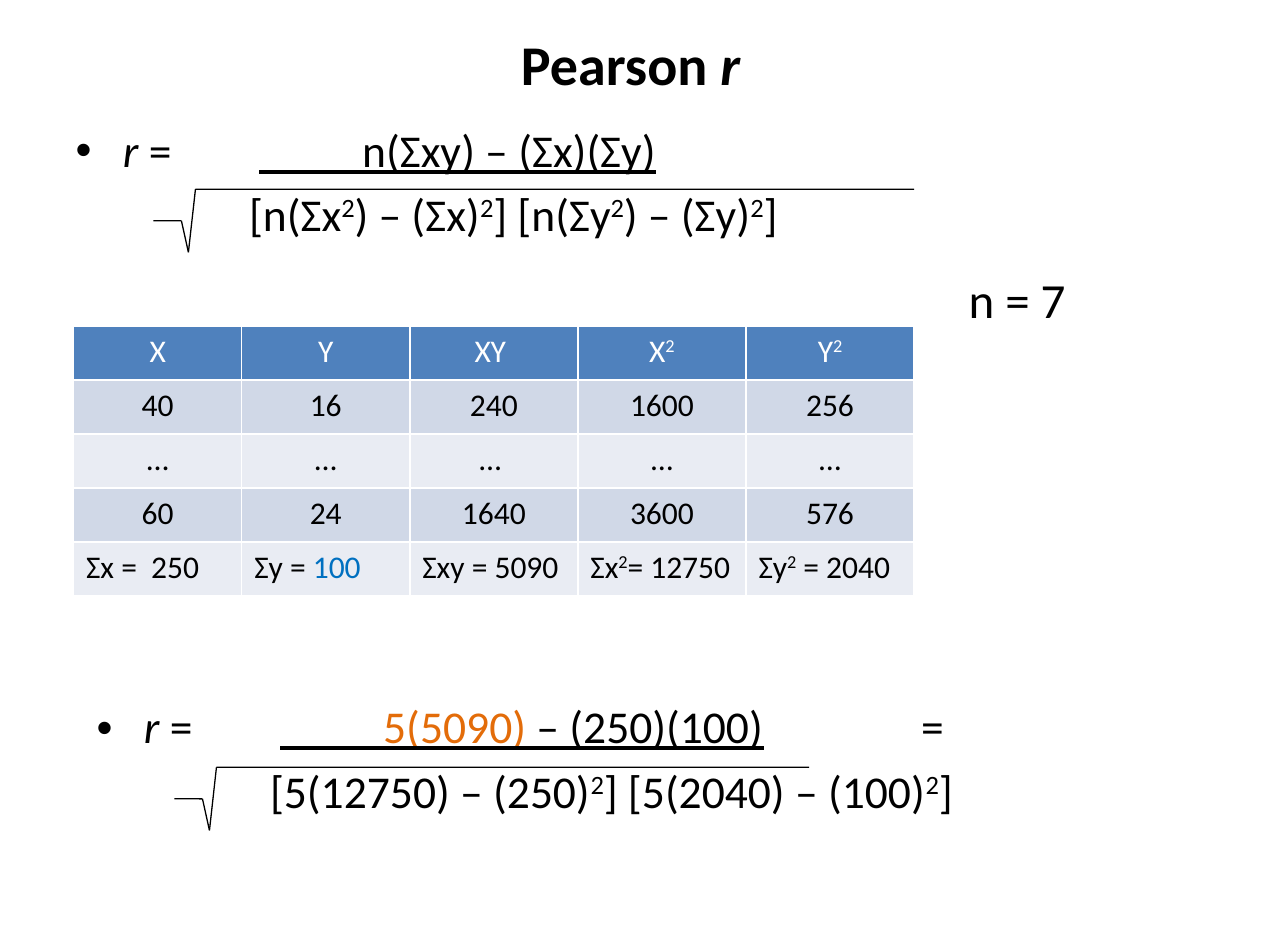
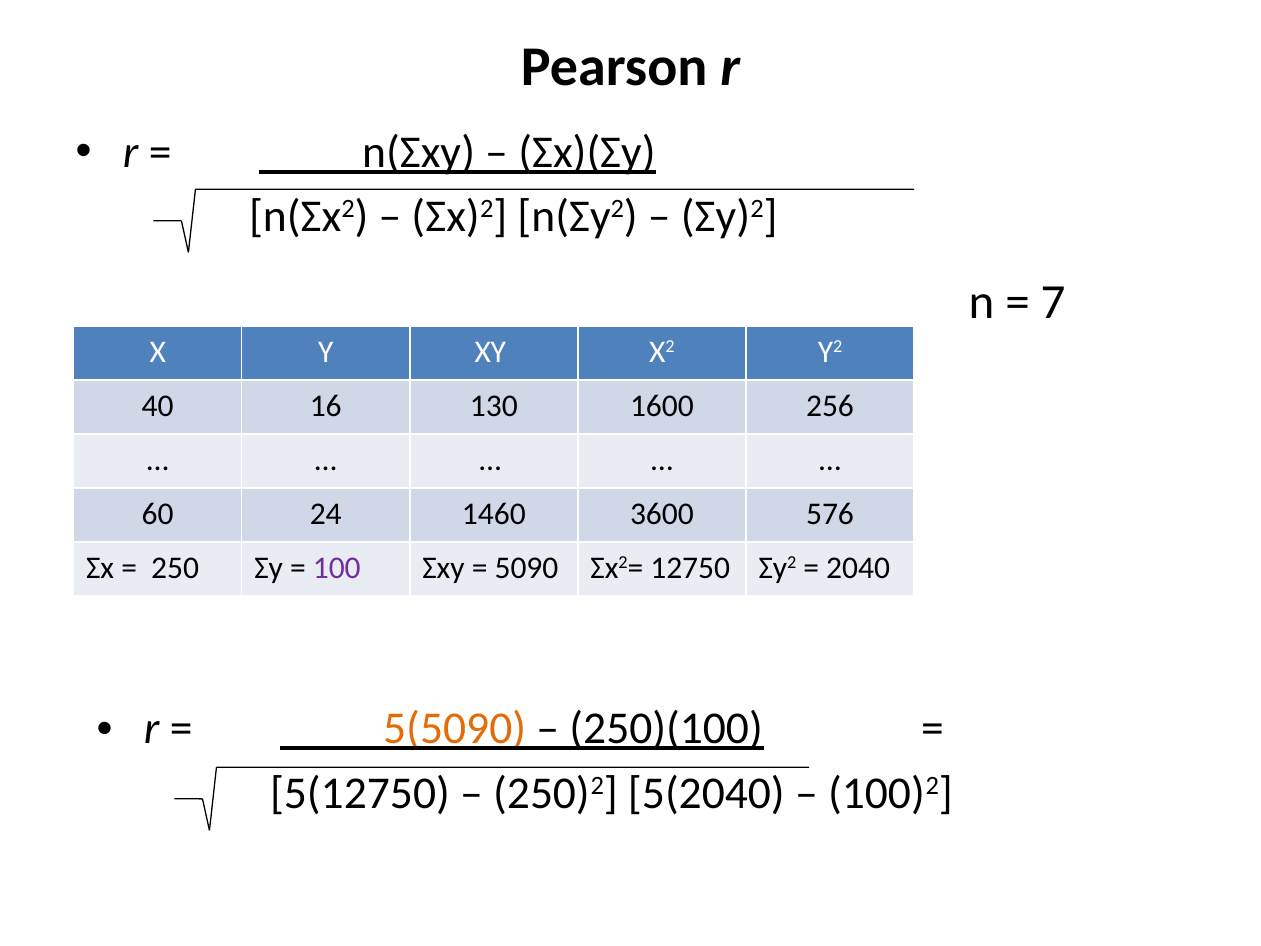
240: 240 -> 130 (494, 406)
1640: 1640 -> 1460 (494, 514)
100 colour: blue -> purple (337, 568)
